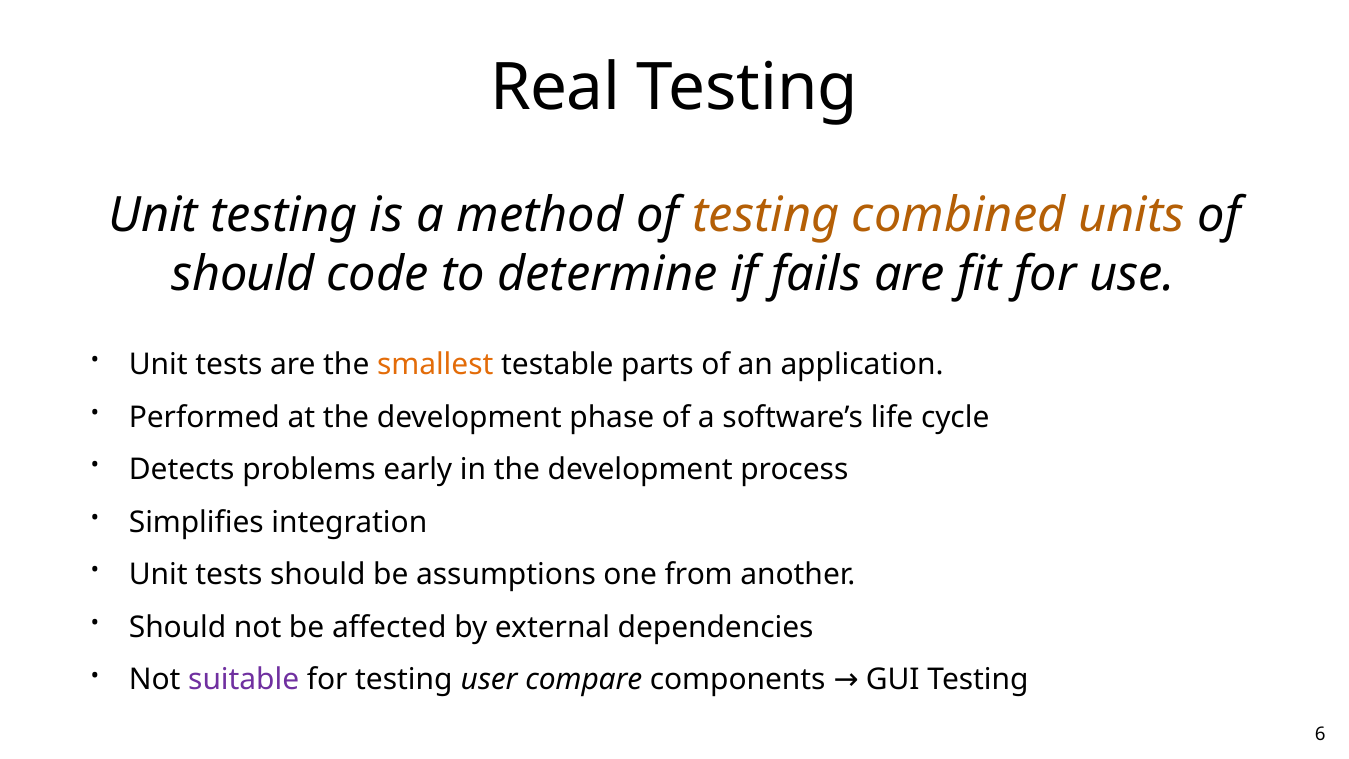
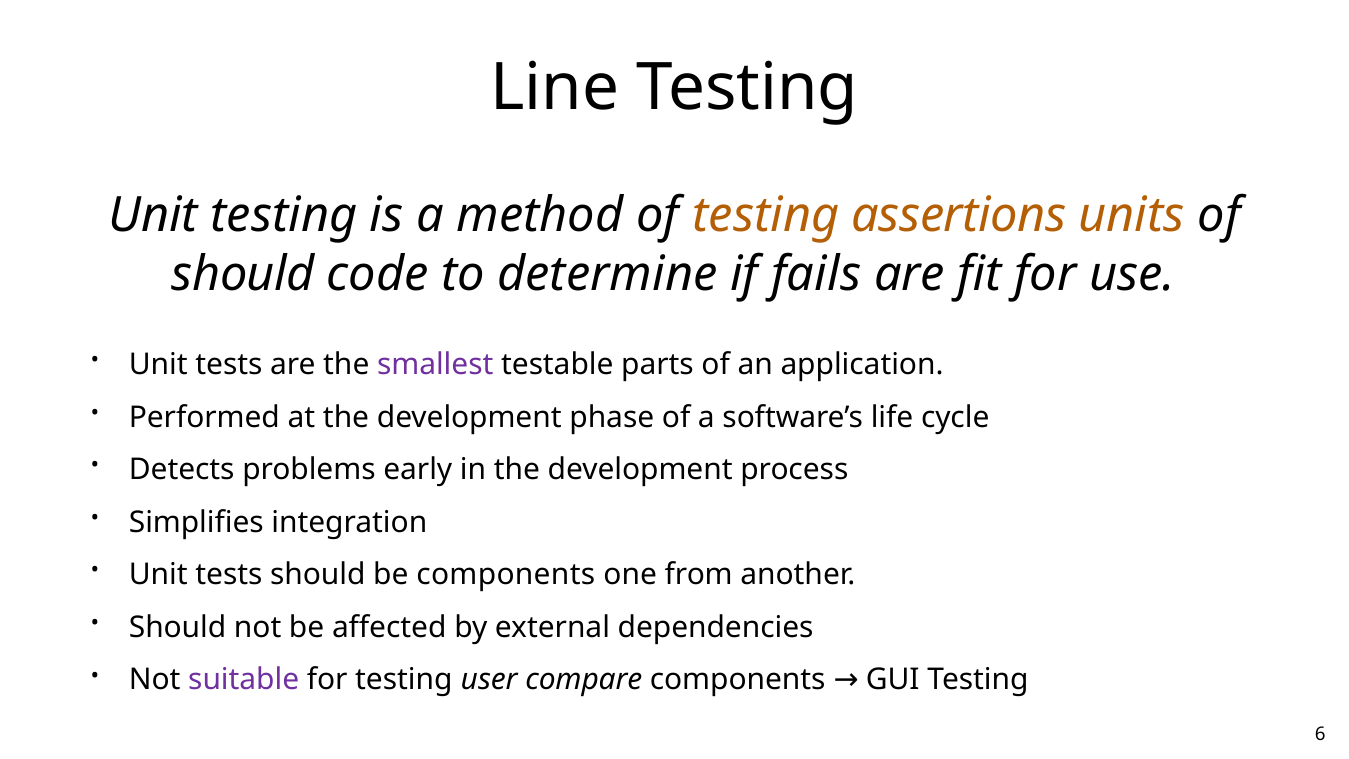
Real: Real -> Line (555, 88)
combined: combined -> assertions (959, 215)
smallest colour: orange -> purple (435, 365)
be assumptions: assumptions -> components (506, 575)
